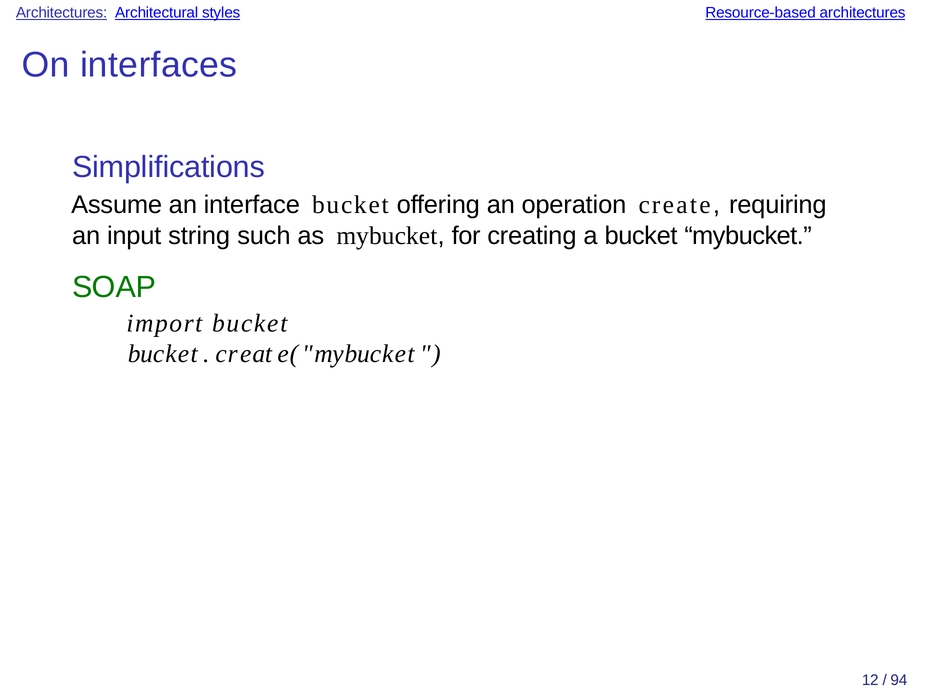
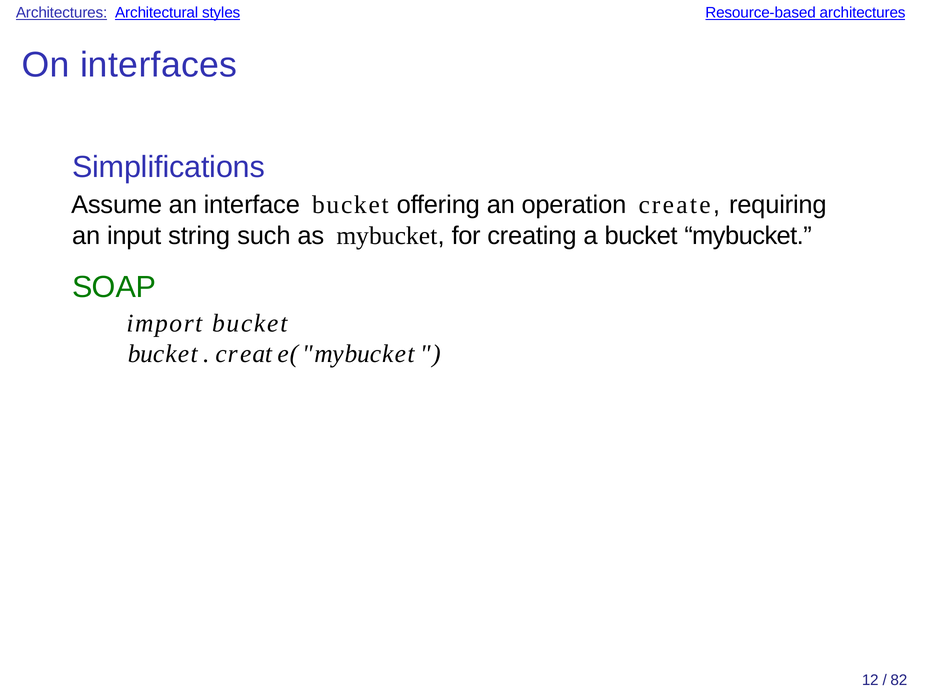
94: 94 -> 82 (899, 680)
